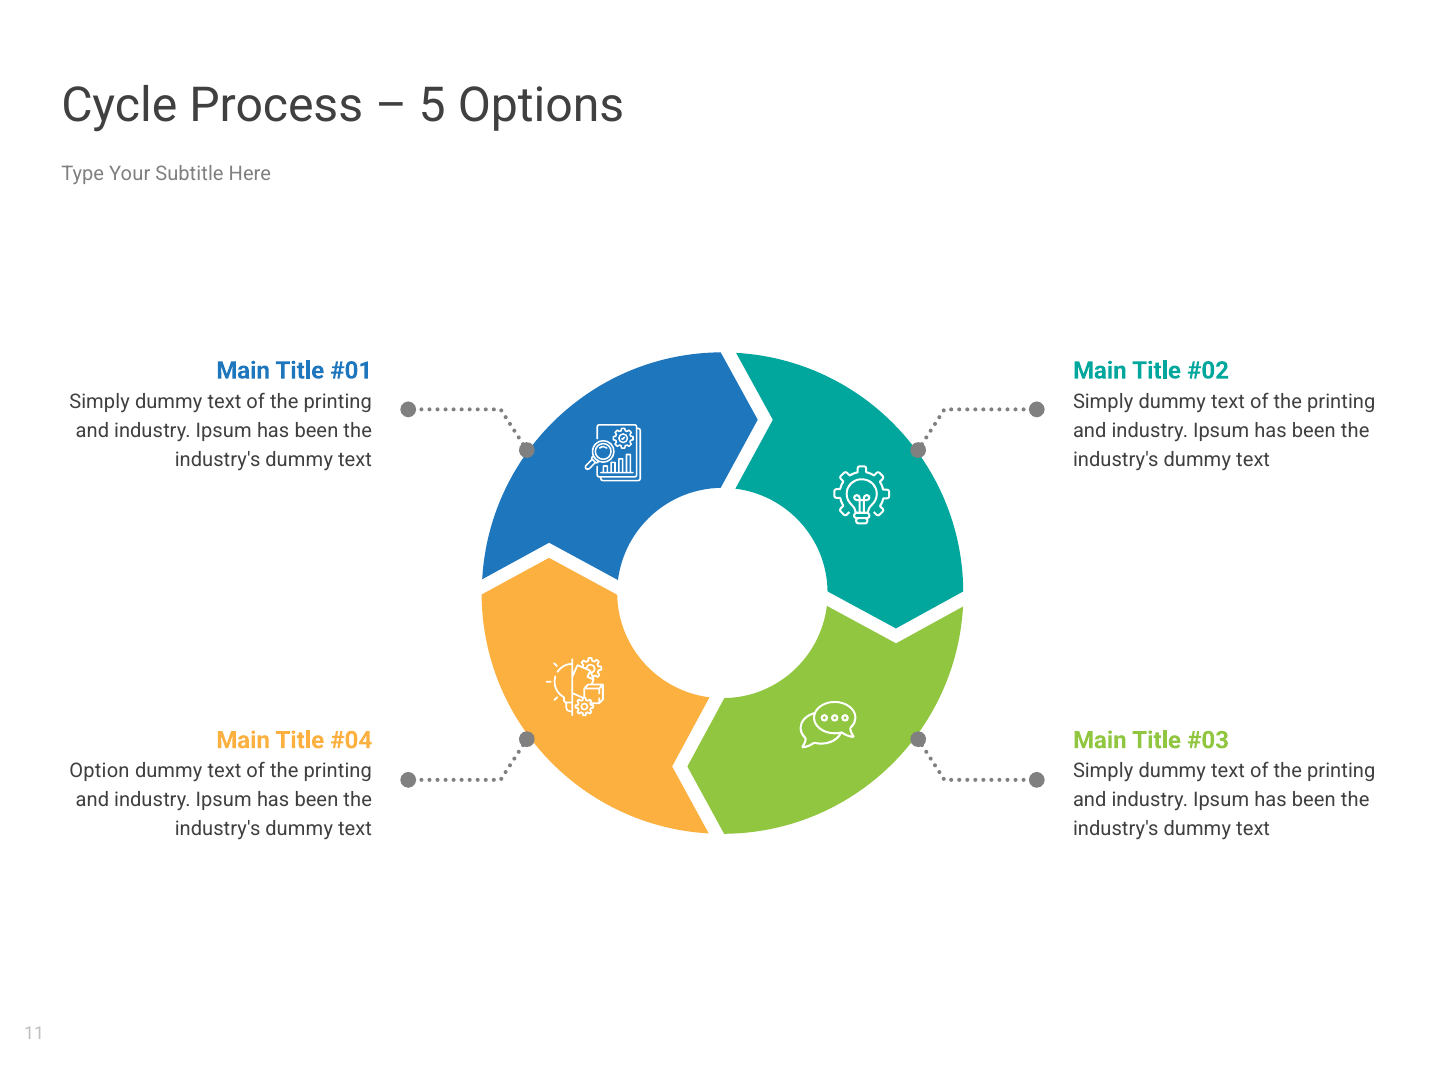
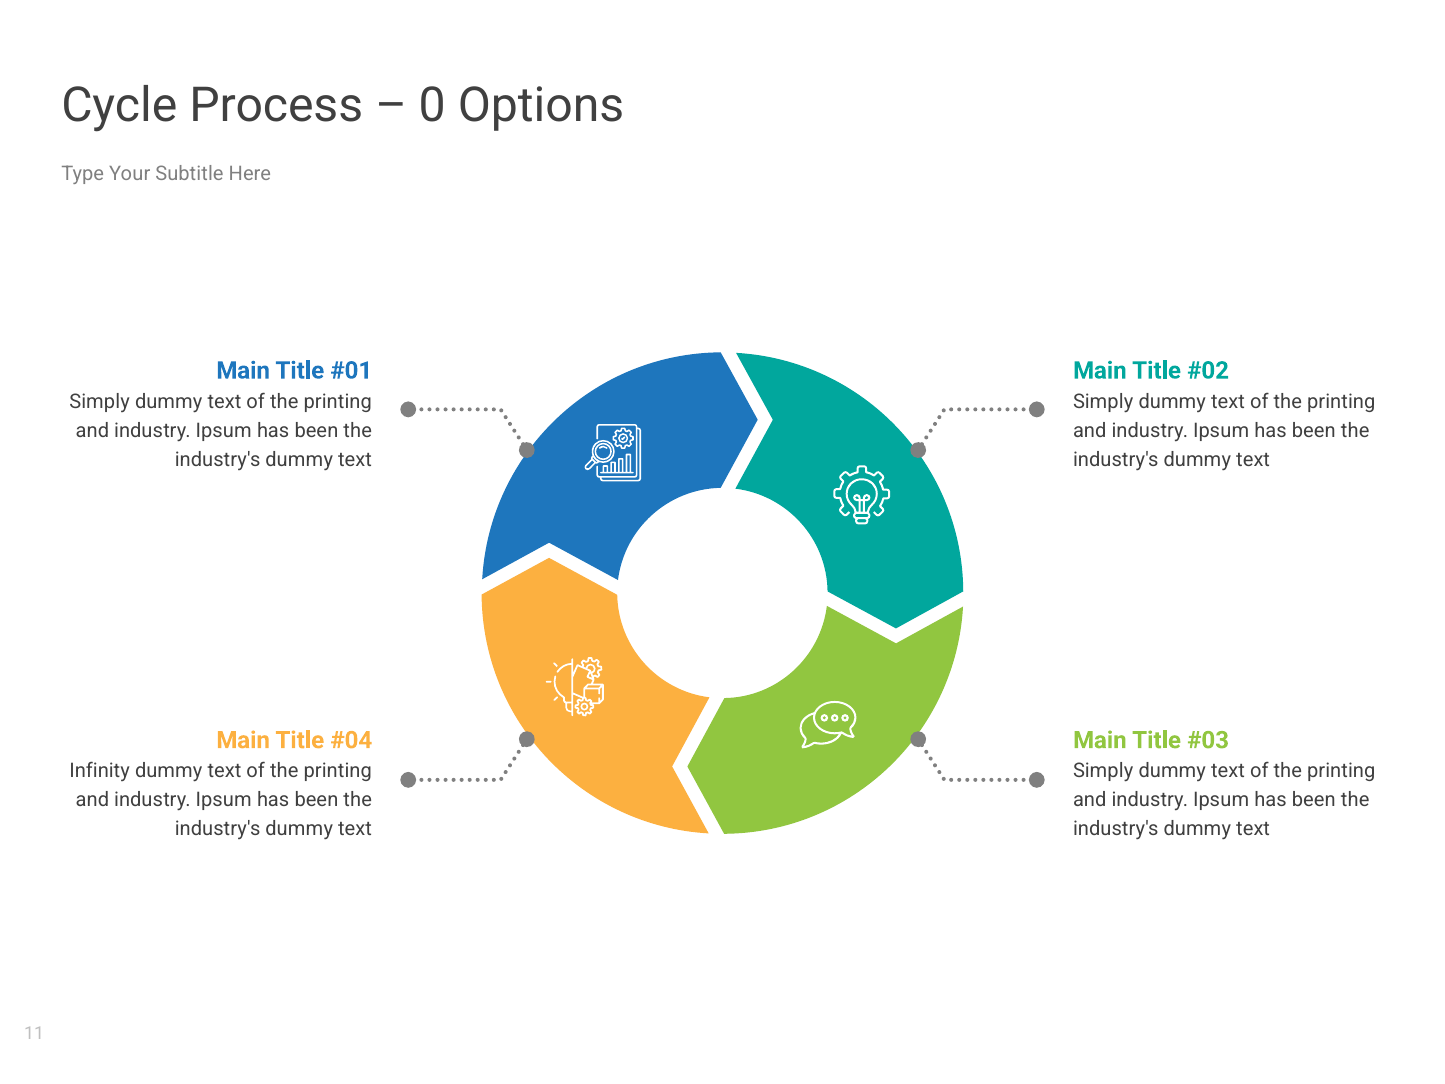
5: 5 -> 0 (432, 106)
Option: Option -> Infinity (100, 771)
